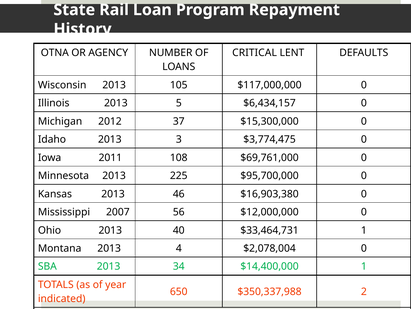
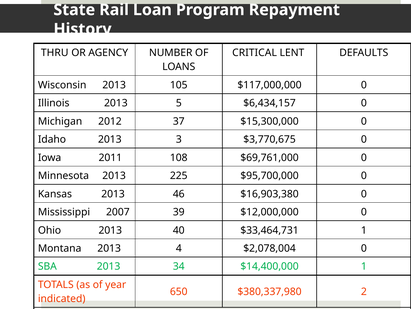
OTNA: OTNA -> THRU (55, 53)
$3,774,475: $3,774,475 -> $3,770,675 (270, 139)
56: 56 -> 39 (179, 212)
$350,337,988: $350,337,988 -> $380,337,980 (270, 291)
